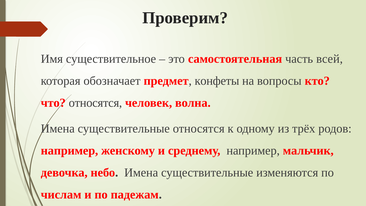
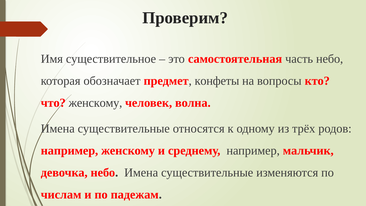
часть всей: всей -> небо (330, 59)
что относятся: относятся -> женскому (95, 103)
